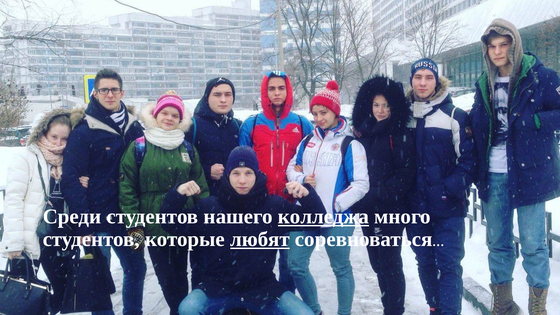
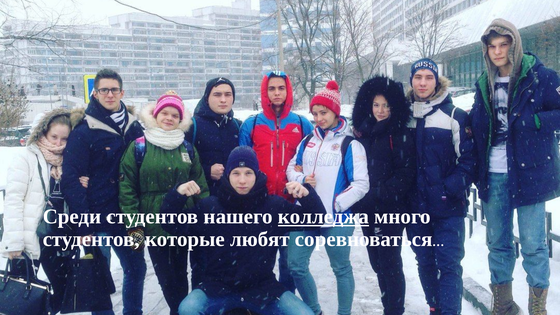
любят underline: present -> none (260, 239)
